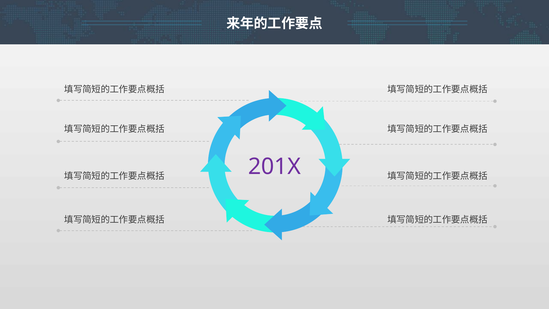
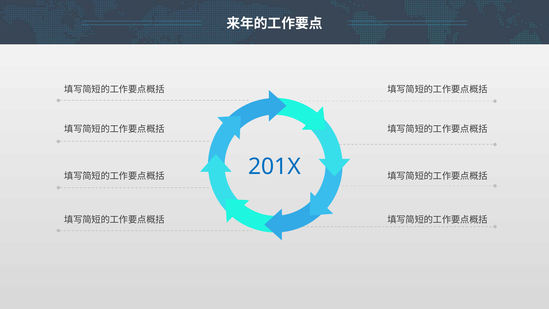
201X colour: purple -> blue (274, 167)
